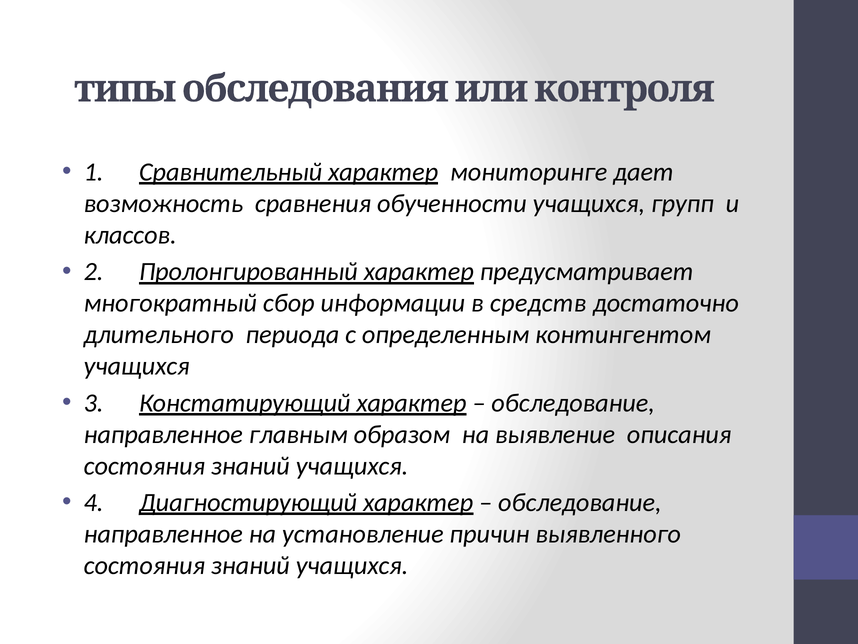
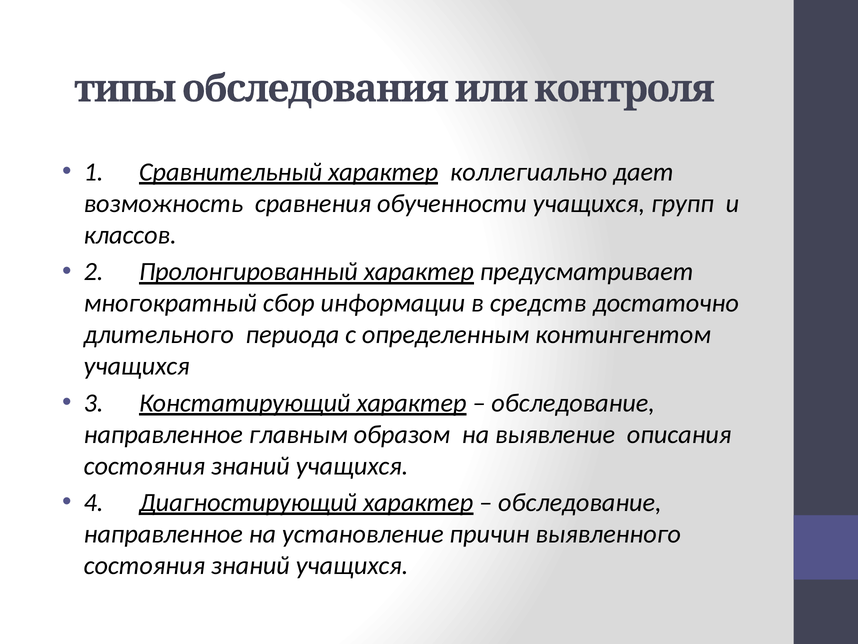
мониторинге: мониторинге -> коллегиально (529, 172)
